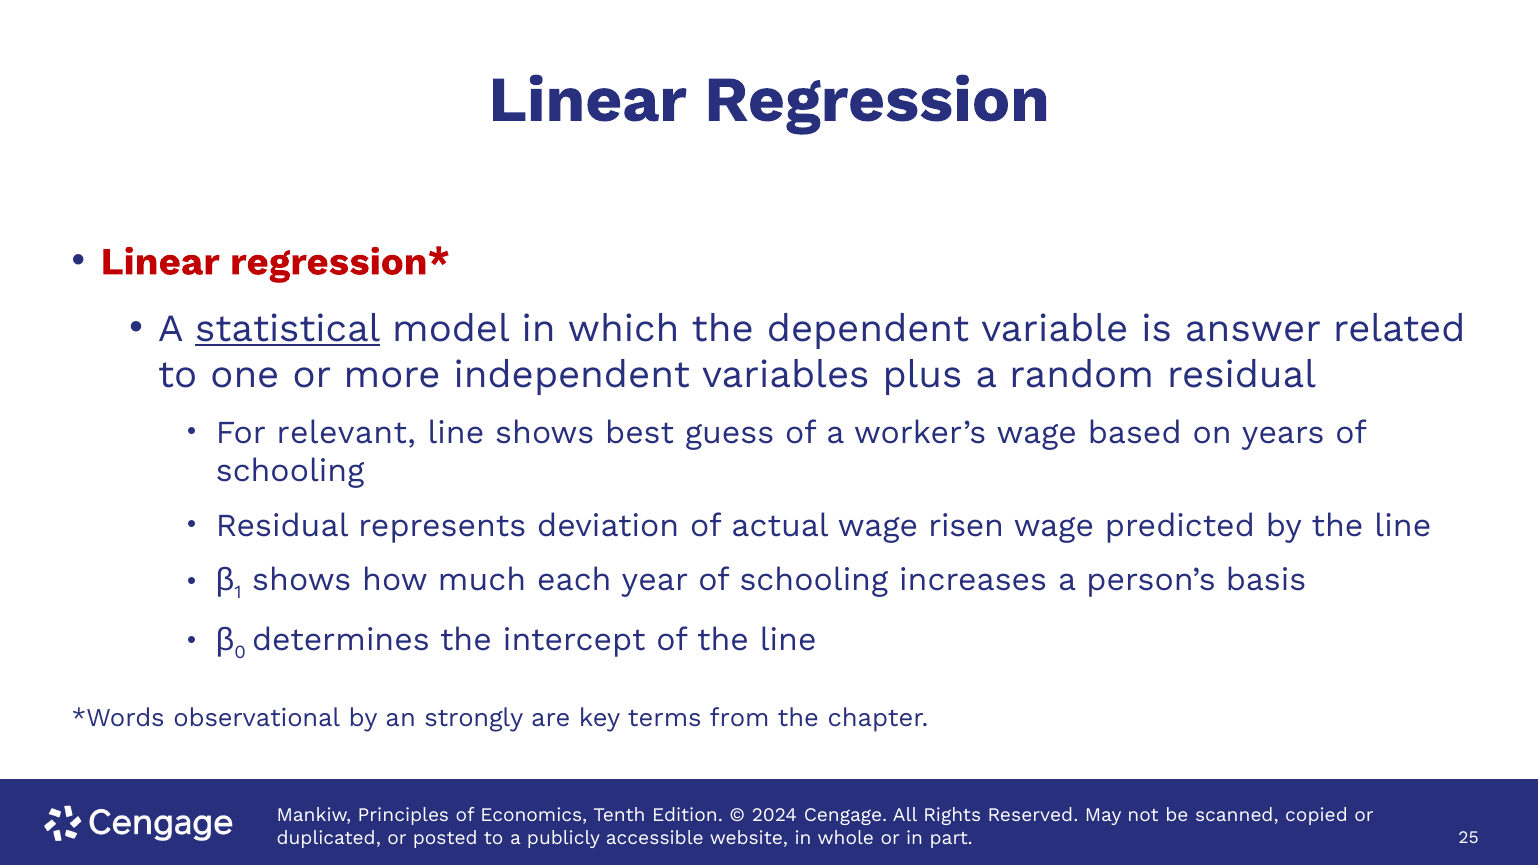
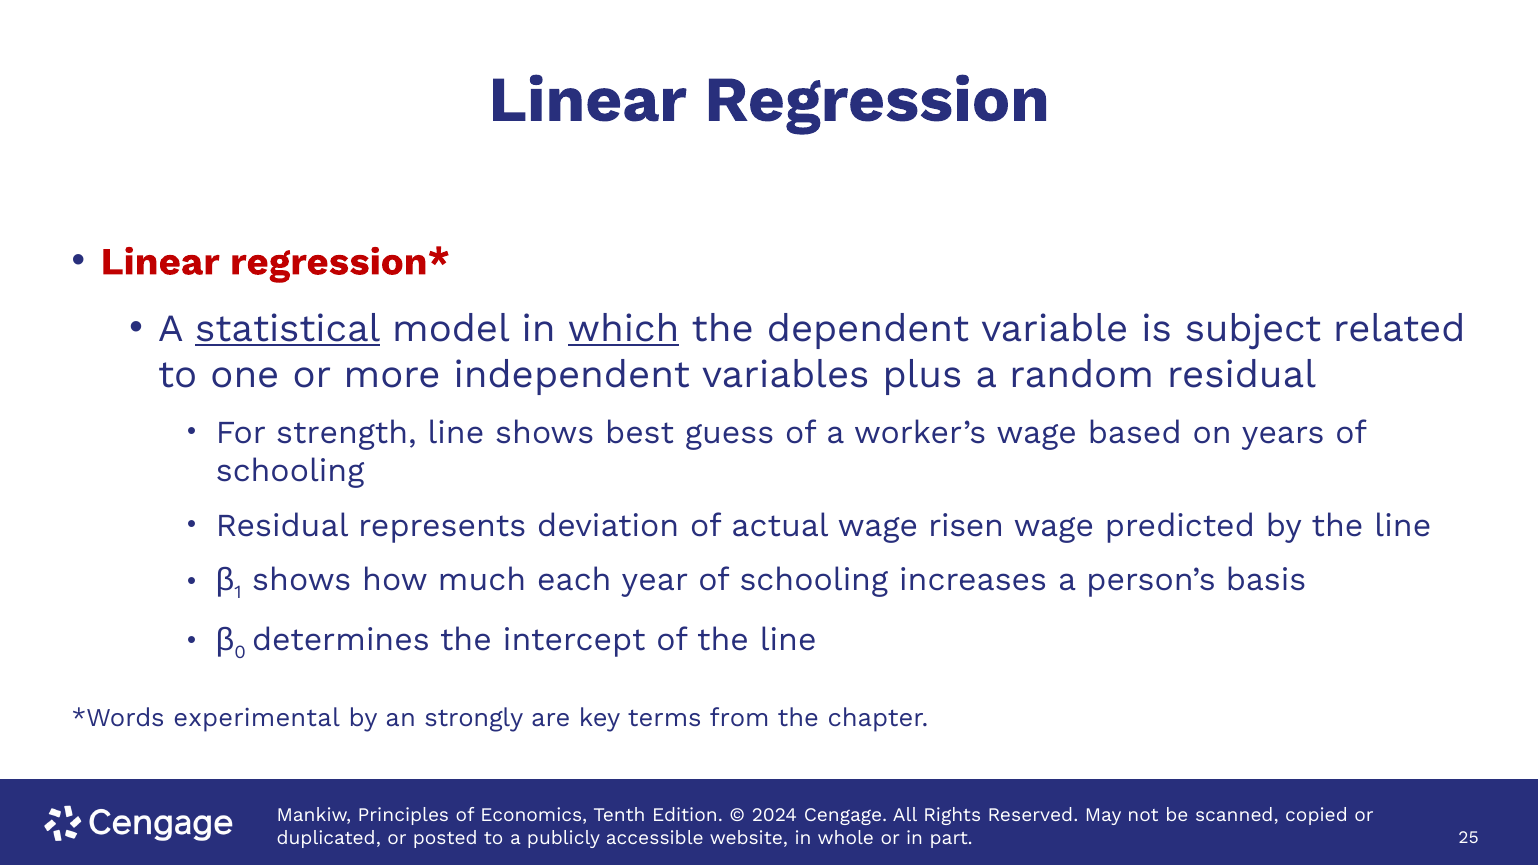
which underline: none -> present (624, 329)
answer: answer -> subject (1253, 329)
relevant: relevant -> strength (346, 433)
observational: observational -> experimental (257, 718)
